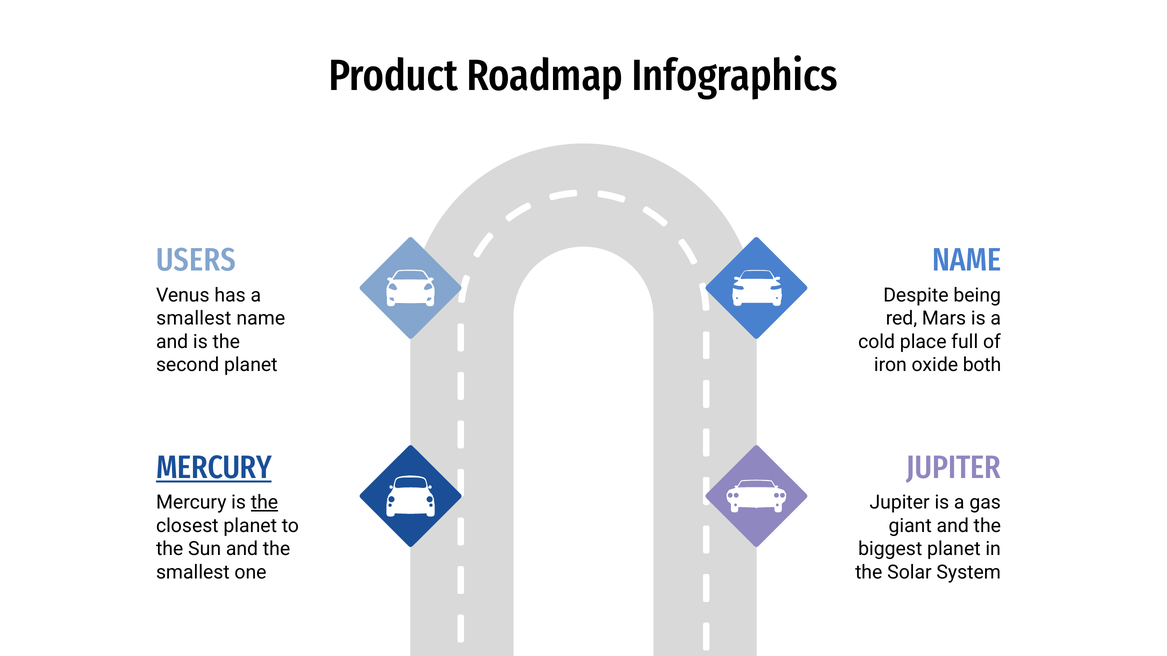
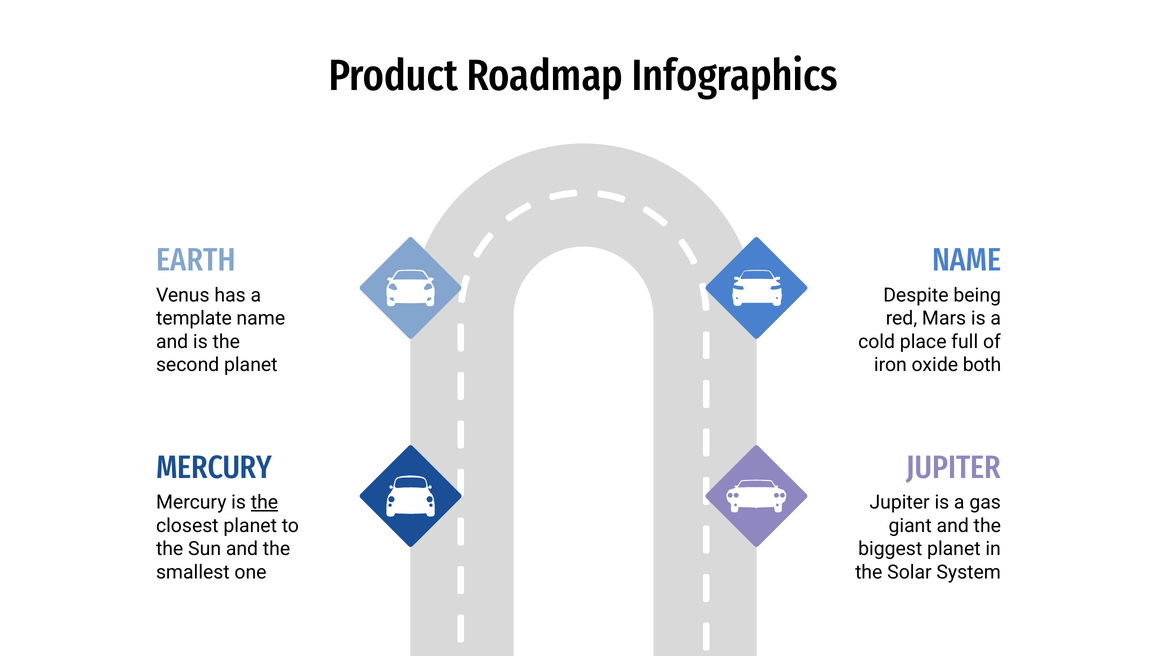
USERS: USERS -> EARTH (196, 260)
smallest: smallest -> template (194, 319)
MERCURY underline: present -> none (214, 468)
